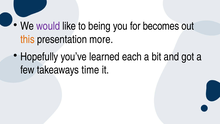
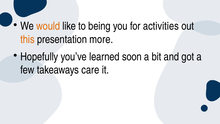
would colour: purple -> orange (48, 26)
becomes: becomes -> activities (161, 26)
each: each -> soon (132, 57)
time: time -> care (90, 70)
